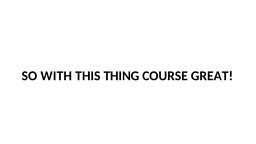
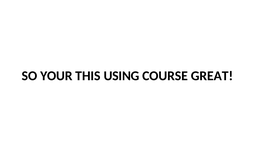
WITH: WITH -> YOUR (56, 76)
THING: THING -> USING (121, 76)
